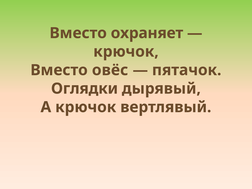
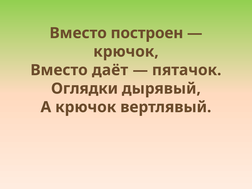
охраняет: охраняет -> построен (147, 33)
овёс: овёс -> даёт (110, 70)
